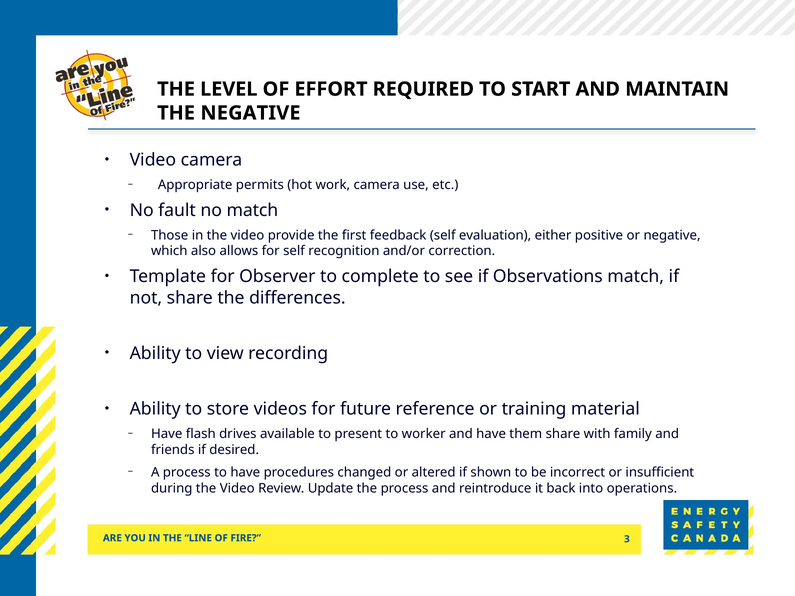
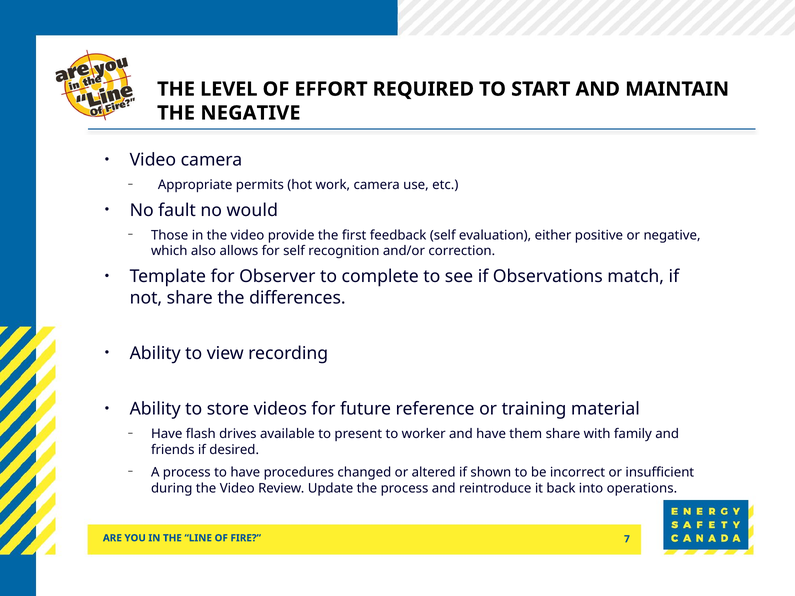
no match: match -> would (252, 210)
3: 3 -> 7 (627, 539)
